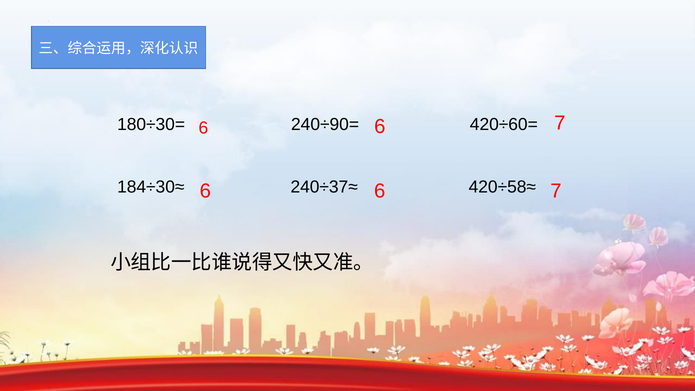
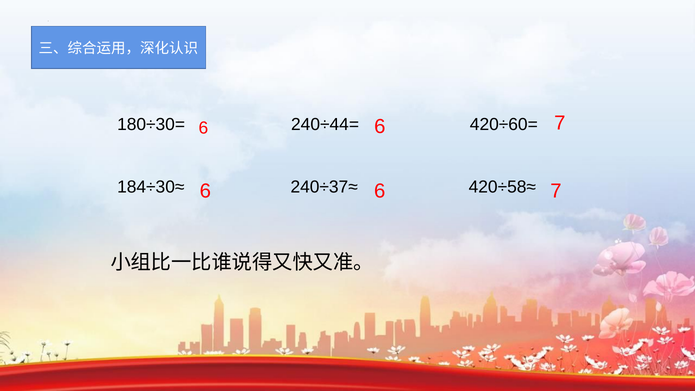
240÷90=: 240÷90= -> 240÷44= (325, 124)
